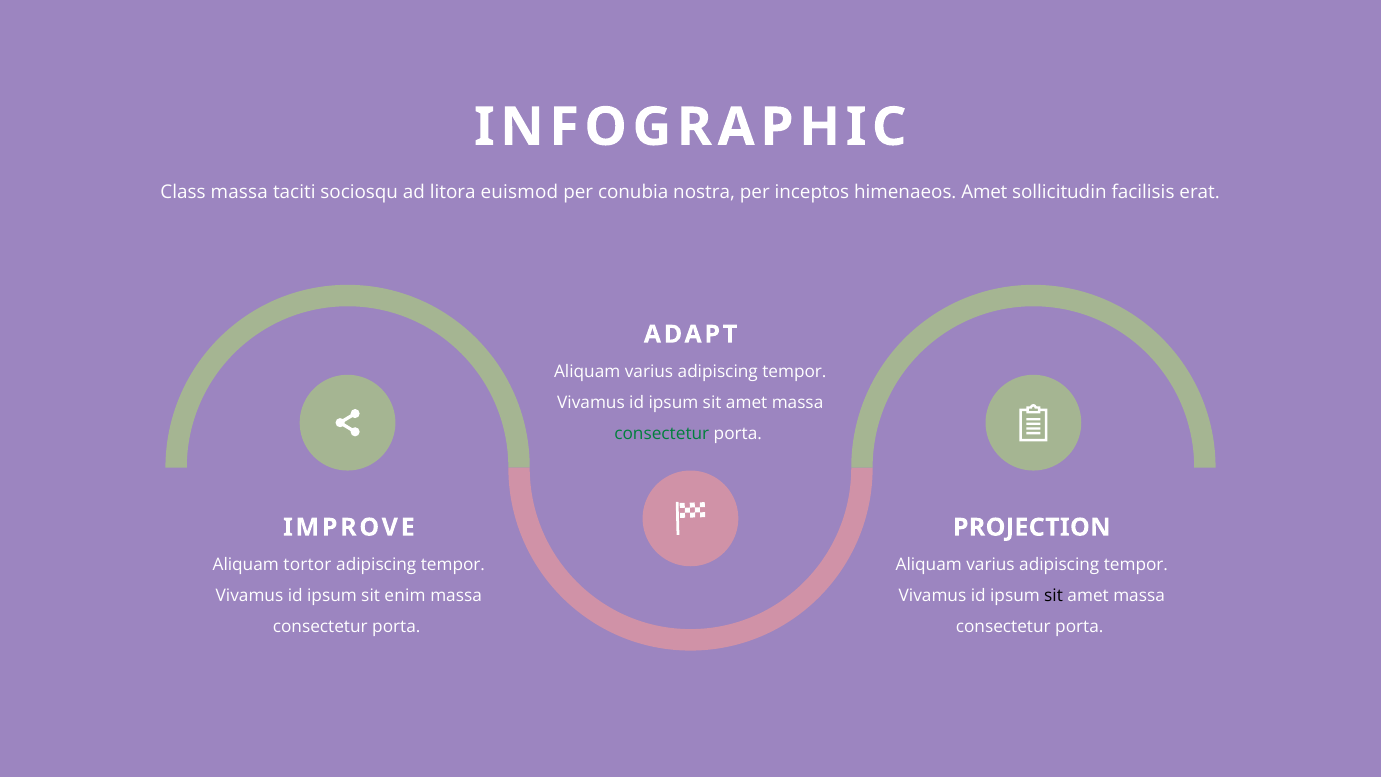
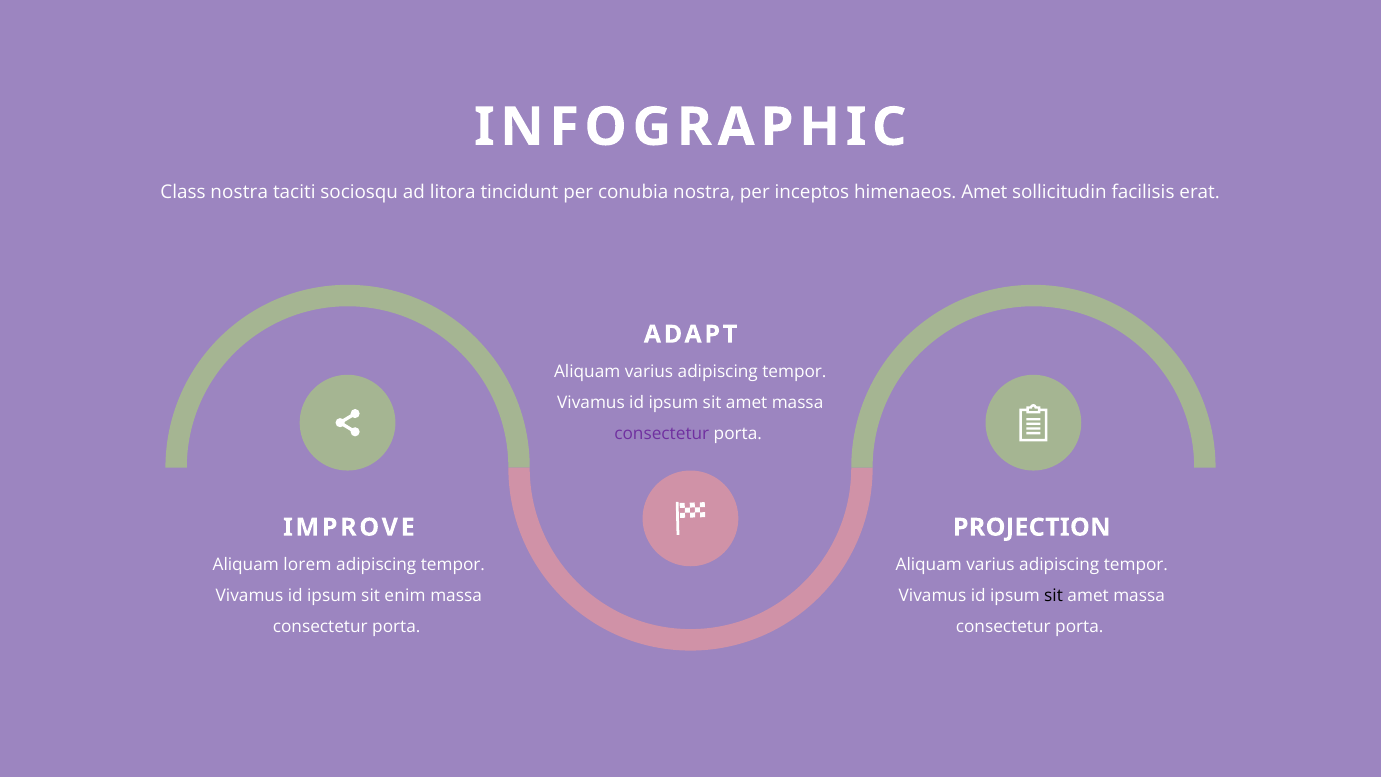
Class massa: massa -> nostra (239, 192)
euismod: euismod -> tincidunt (519, 192)
consectetur colour: green -> purple (662, 434)
tortor: tortor -> lorem (307, 564)
